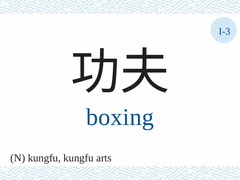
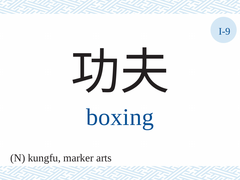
I-3: I-3 -> I-9 (224, 31)
kungfu kungfu: kungfu -> marker (78, 158)
